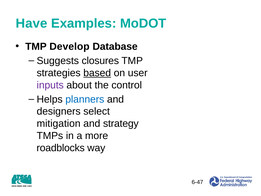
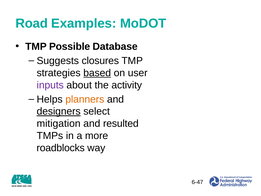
Have: Have -> Road (32, 23)
Develop: Develop -> Possible (70, 46)
control: control -> activity (127, 85)
planners colour: blue -> orange (85, 99)
designers underline: none -> present (59, 111)
strategy: strategy -> resulted (121, 123)
